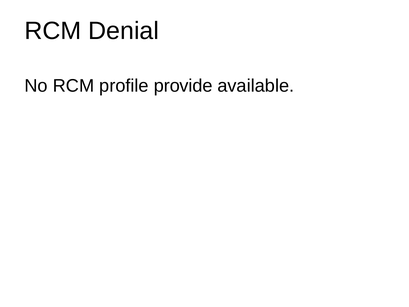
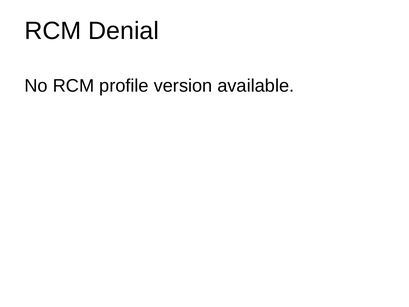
provide: provide -> version (183, 86)
